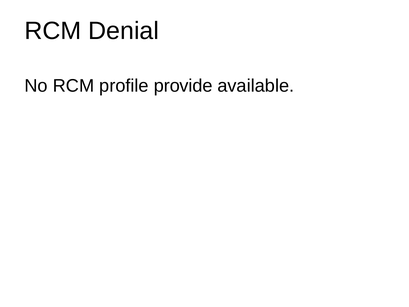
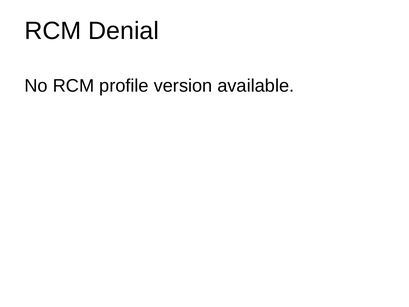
provide: provide -> version (183, 86)
